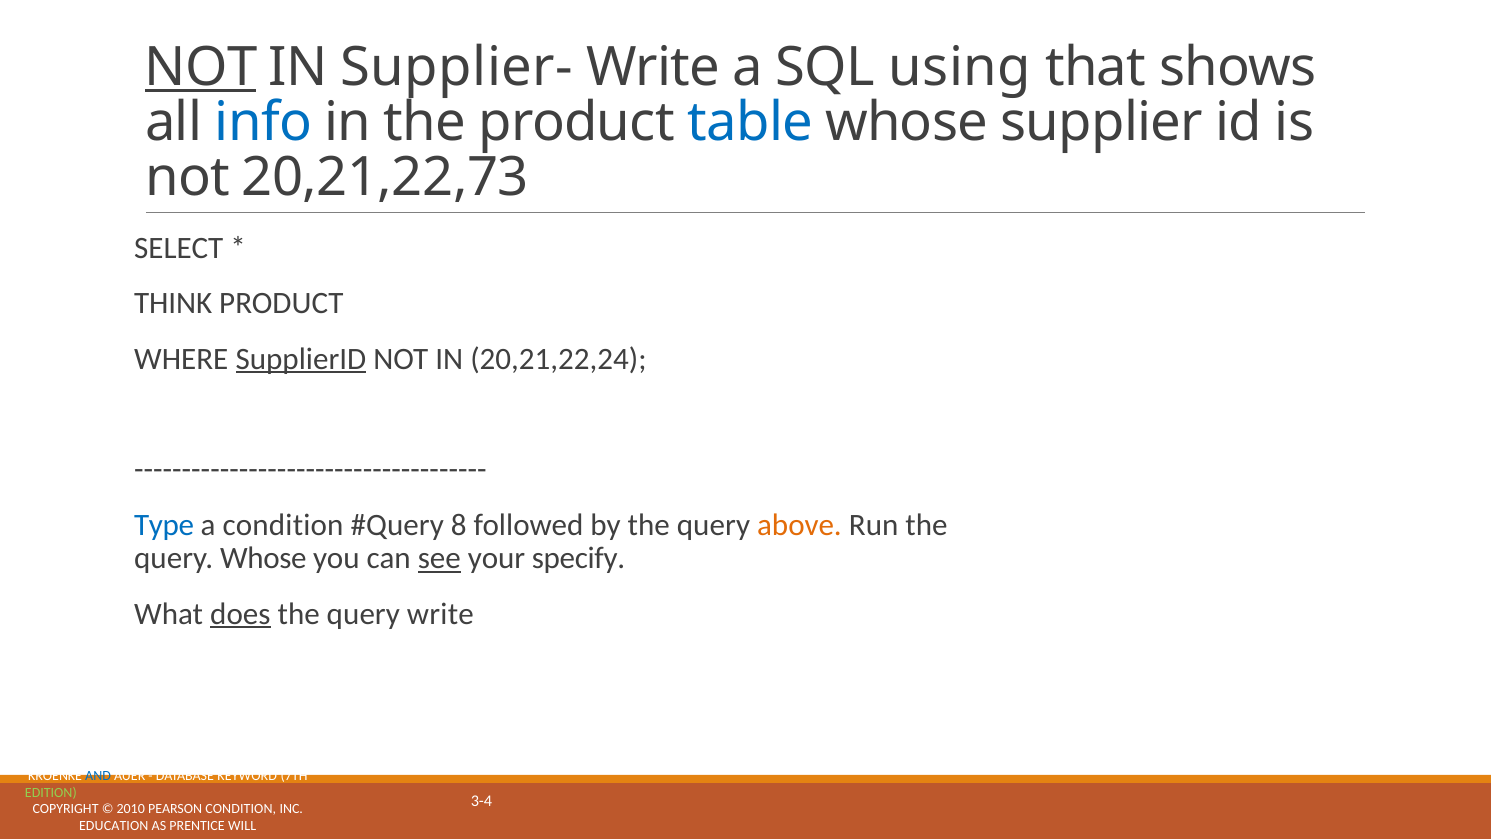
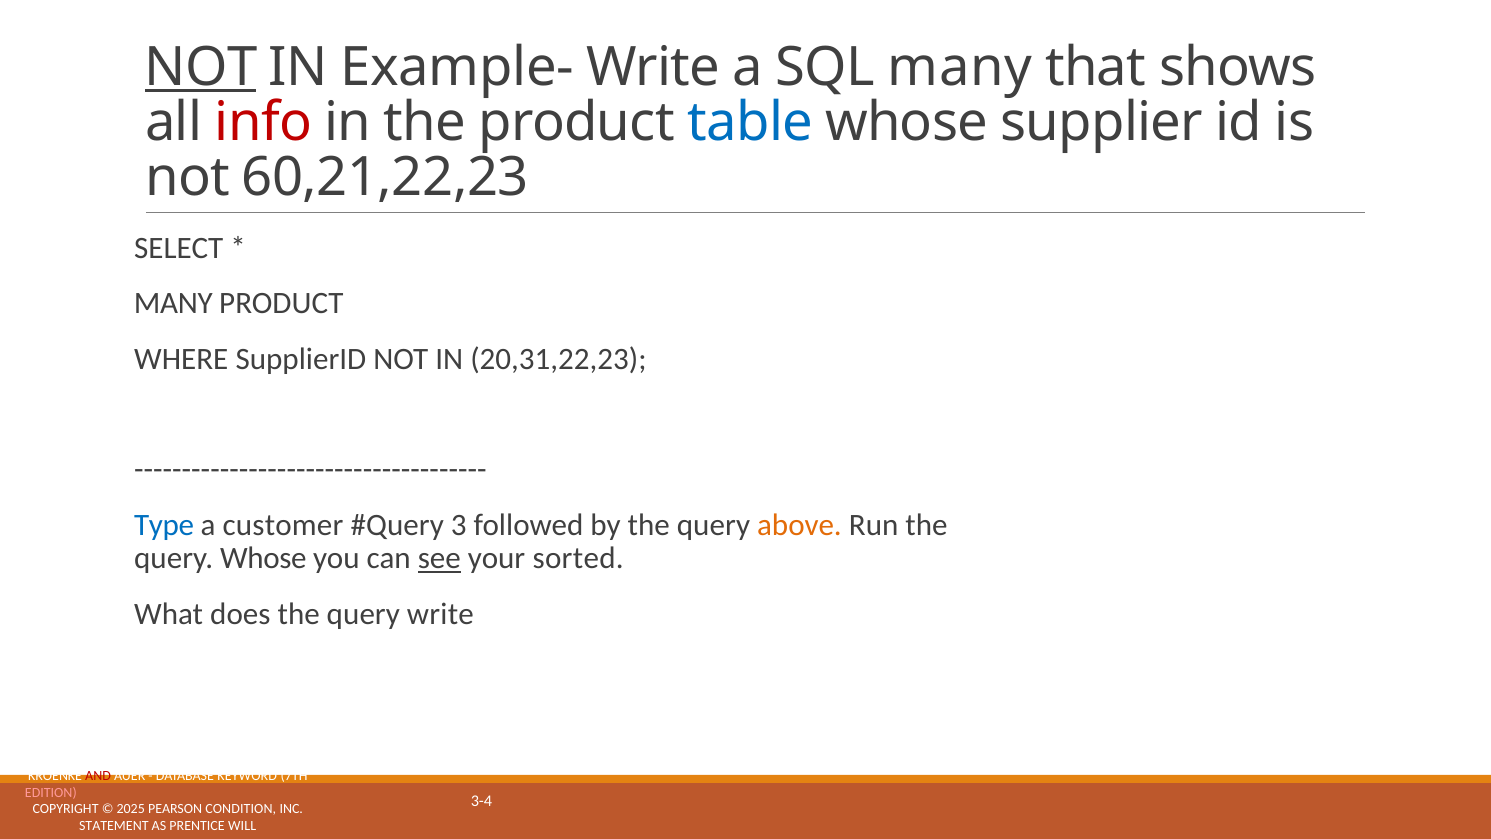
Supplier-: Supplier- -> Example- (457, 67)
SQL using: using -> many (960, 67)
info colour: blue -> red (264, 122)
20,21,22,73: 20,21,22,73 -> 60,21,22,23 (385, 178)
THINK: THINK -> MANY (173, 303)
SupplierID underline: present -> none (301, 359)
20,21,22,24: 20,21,22,24 -> 20,31,22,23 (558, 359)
a condition: condition -> customer (283, 525)
8: 8 -> 3 (459, 525)
specify: specify -> sorted (578, 558)
does underline: present -> none (240, 614)
AND colour: blue -> red (98, 775)
EDITION colour: light green -> pink (51, 792)
2010: 2010 -> 2025 (131, 809)
EDUCATION: EDUCATION -> STATEMENT (114, 826)
